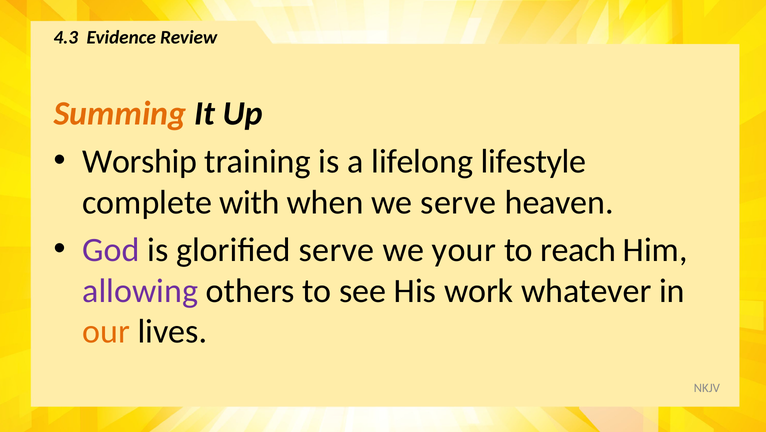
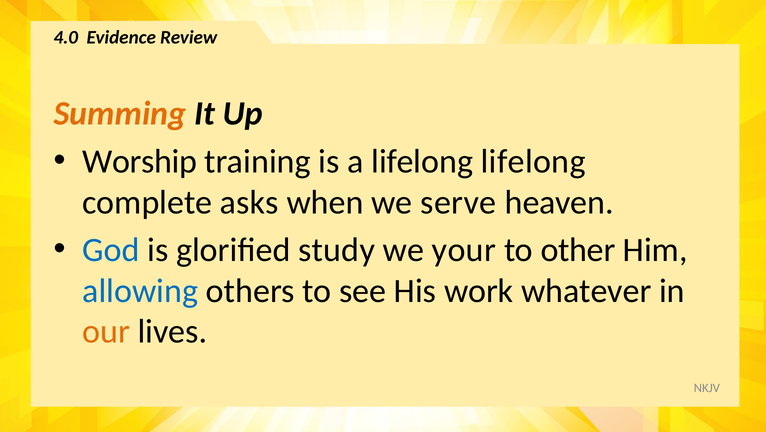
4.3: 4.3 -> 4.0 (66, 37)
lifelong lifestyle: lifestyle -> lifelong (533, 161)
with: with -> asks (249, 202)
God colour: purple -> blue (111, 250)
glorified serve: serve -> study (337, 250)
reach: reach -> other (578, 250)
allowing colour: purple -> blue (140, 291)
